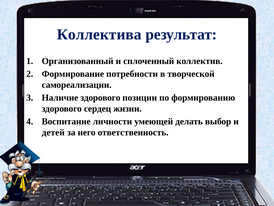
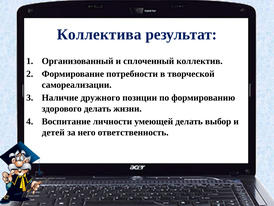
Наличие здорового: здорового -> дружного (100, 98)
здорового сердец: сердец -> делать (98, 108)
